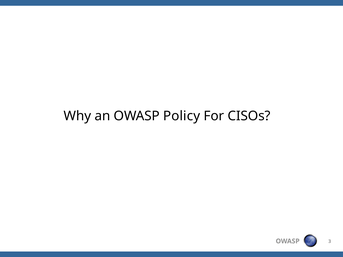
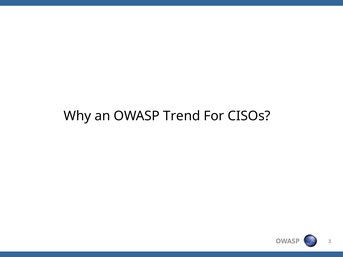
Policy: Policy -> Trend (182, 116)
